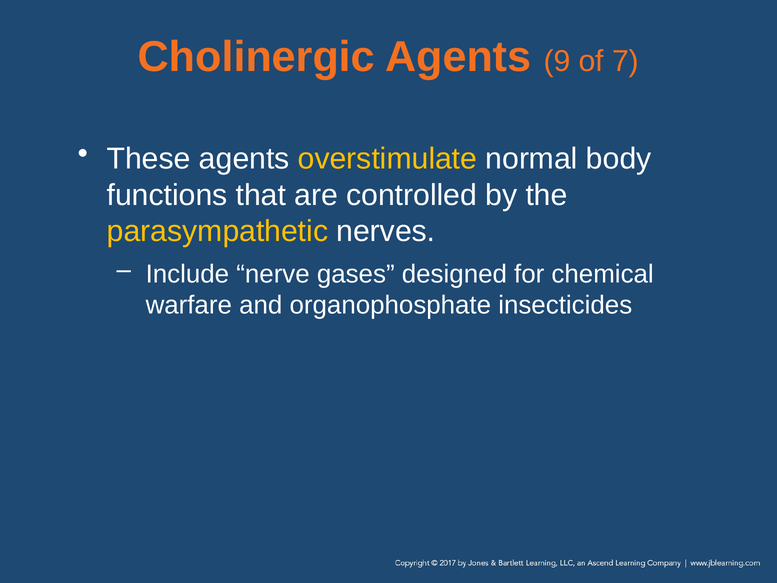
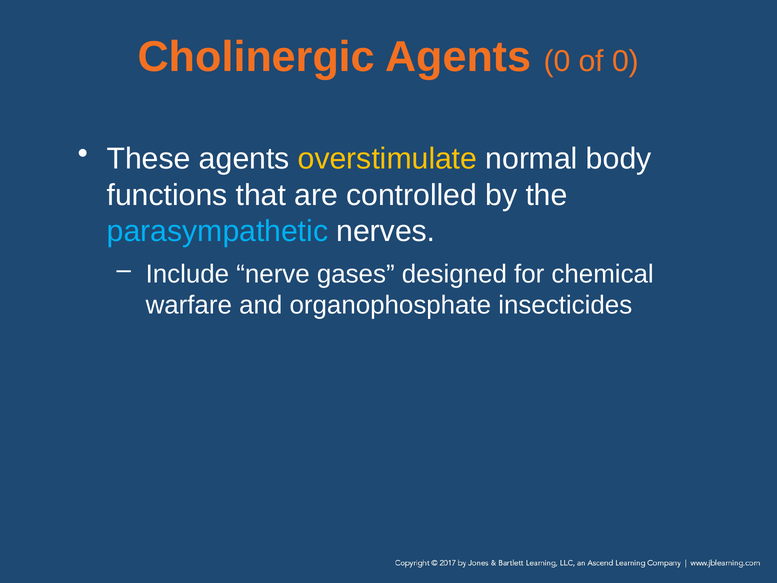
Agents 9: 9 -> 0 (557, 61)
of 7: 7 -> 0 (625, 61)
parasympathetic colour: yellow -> light blue (217, 231)
